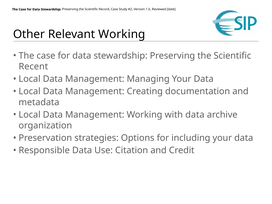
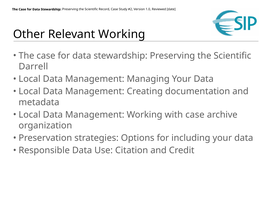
Recent: Recent -> Darrell (33, 67)
with data: data -> case (195, 115)
